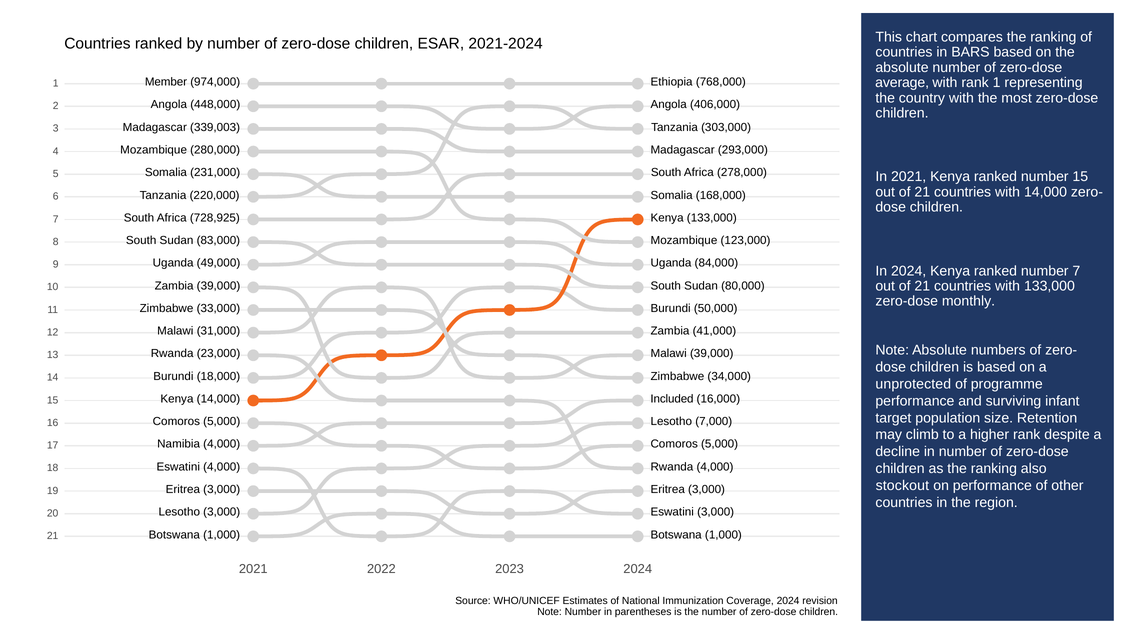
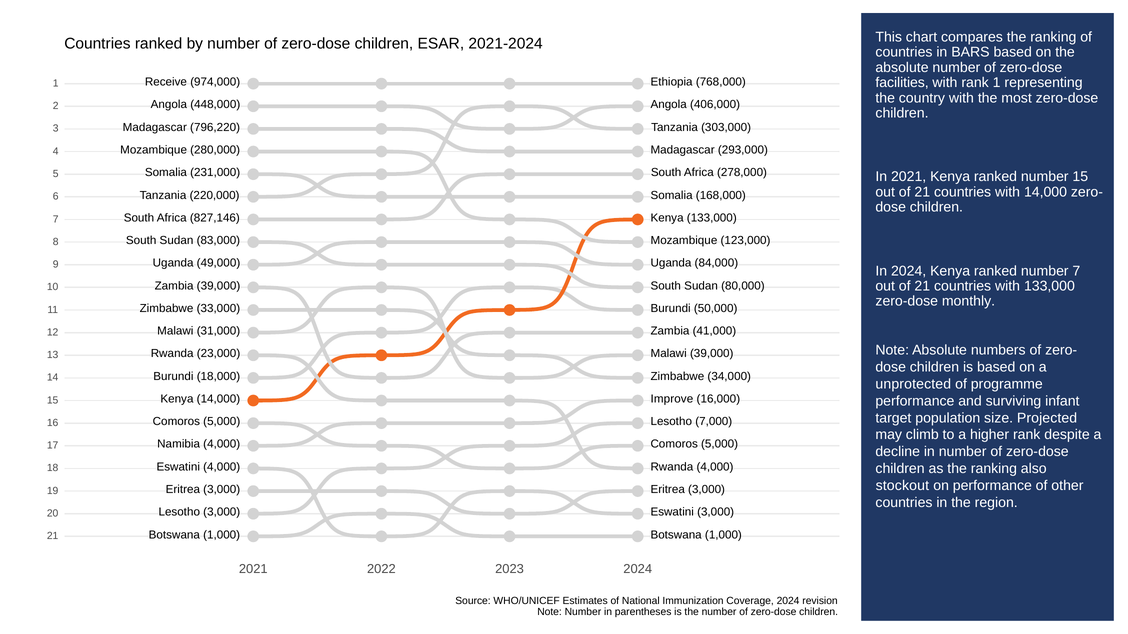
average: average -> facilities (902, 83)
Member: Member -> Receive (166, 82)
339,003: 339,003 -> 796,220 (215, 127)
728,925: 728,925 -> 827,146 (215, 218)
Included: Included -> Improve (672, 399)
Retention: Retention -> Projected (1047, 418)
